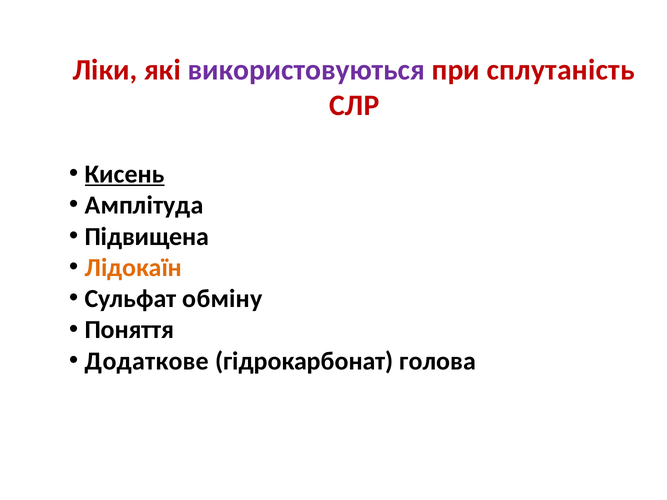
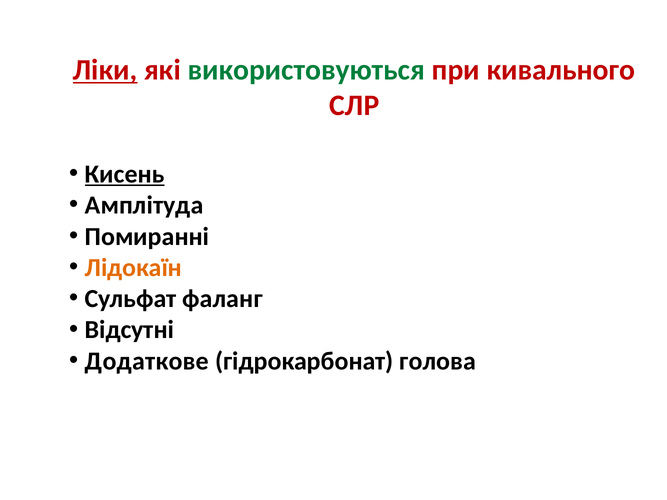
Ліки underline: none -> present (105, 70)
використовуються colour: purple -> green (306, 70)
сплутаність: сплутаність -> кивального (561, 70)
Підвищена: Підвищена -> Помиранні (147, 237)
обміну: обміну -> фаланг (223, 299)
Поняття: Поняття -> Відсутні (129, 330)
